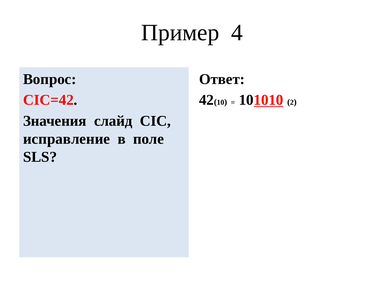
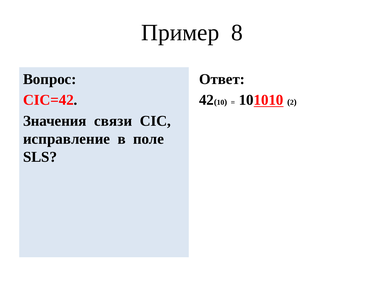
4: 4 -> 8 (237, 33)
слайд: слайд -> связи (113, 121)
